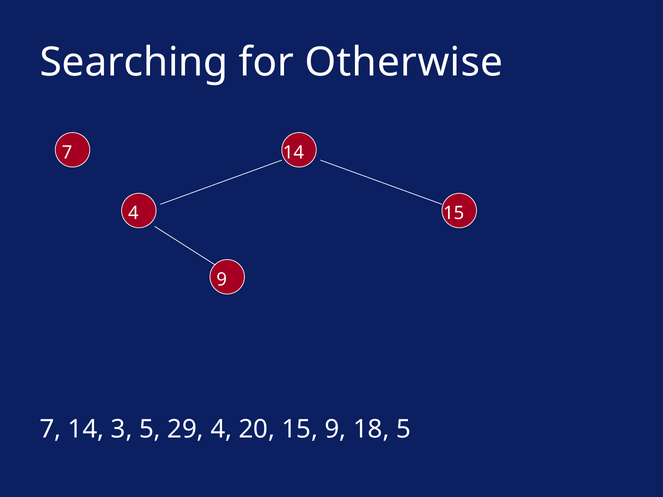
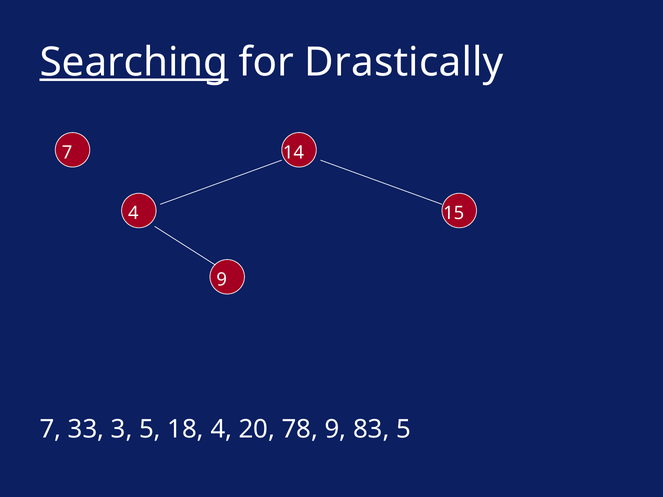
Searching underline: none -> present (134, 62)
Otherwise: Otherwise -> Drastically (404, 62)
7 14: 14 -> 33 (86, 429)
29: 29 -> 18 (186, 429)
20 15: 15 -> 78 (300, 429)
18: 18 -> 83 (371, 429)
